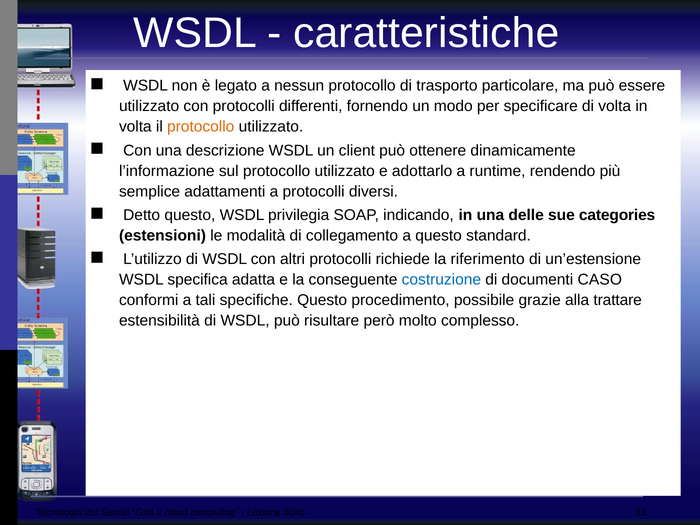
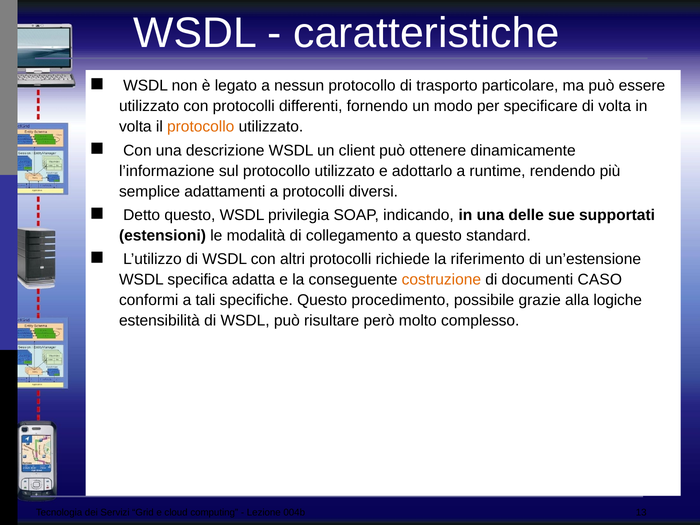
categories: categories -> supportati (617, 215)
costruzione colour: blue -> orange (441, 280)
trattare: trattare -> logiche (618, 300)
